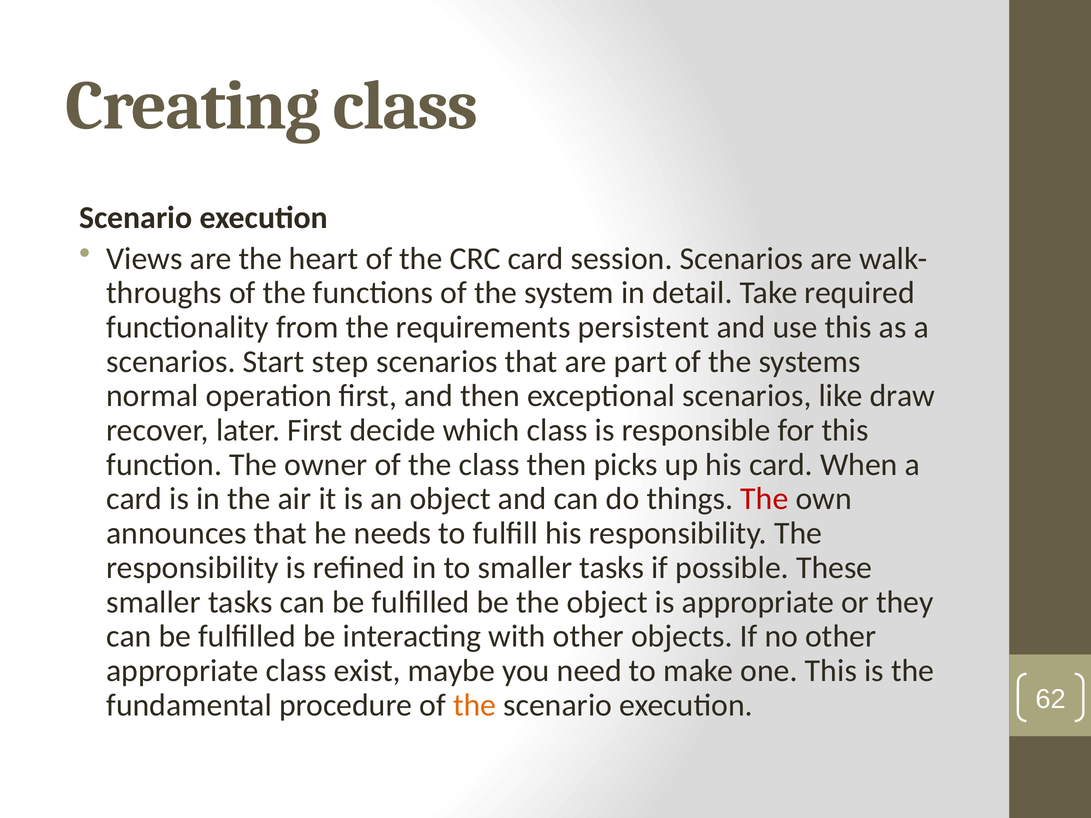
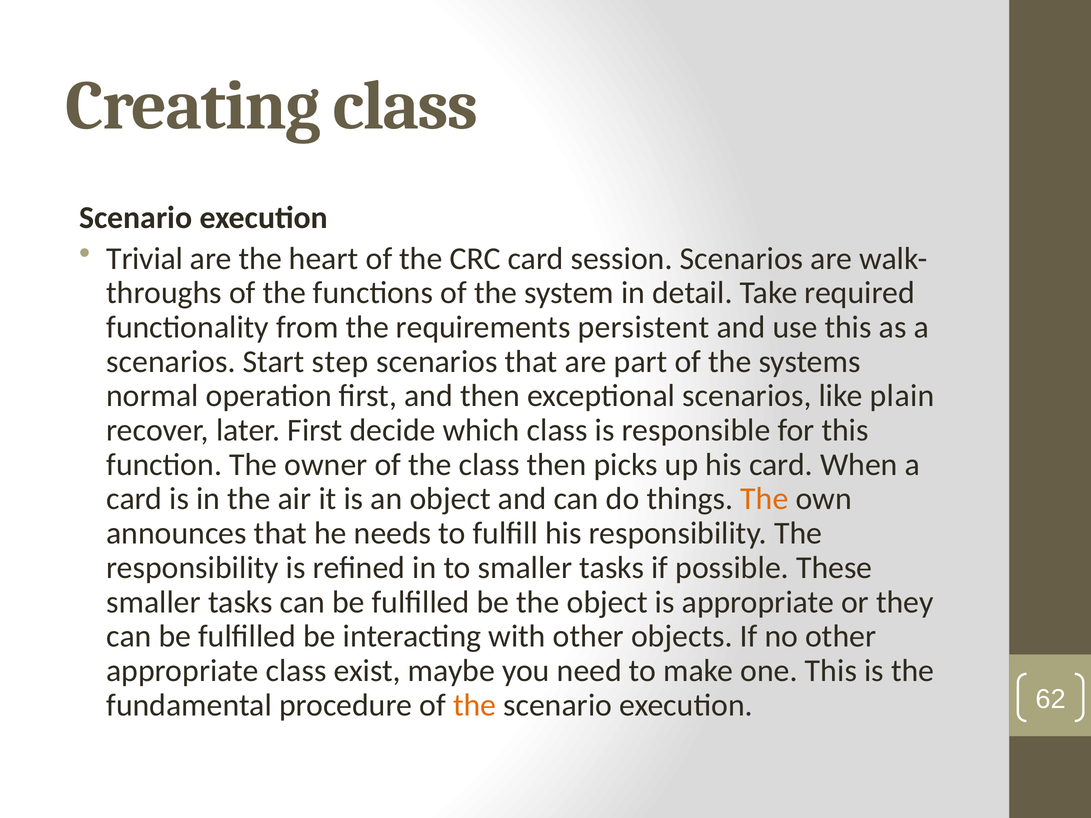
Views: Views -> Trivial (145, 259)
draw: draw -> plain (902, 396)
The colour: red -> orange (764, 499)
